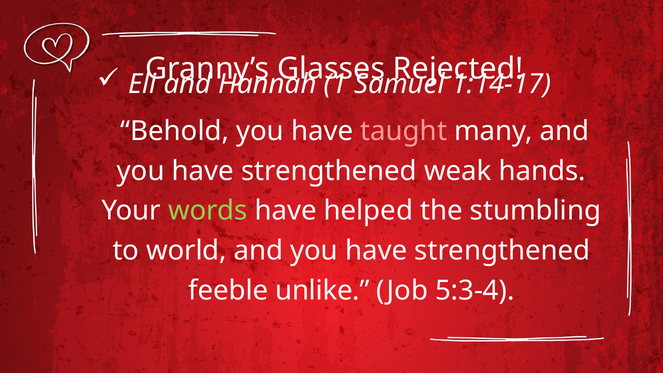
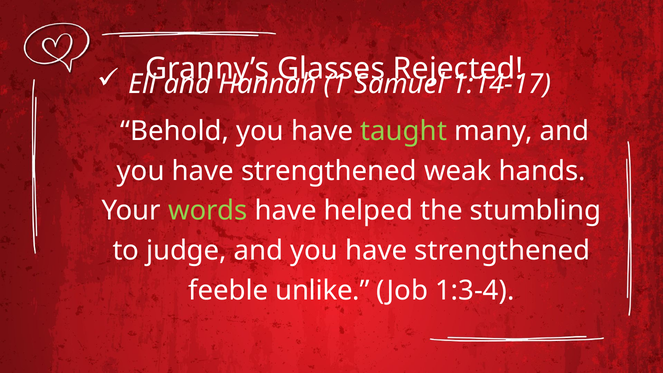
taught colour: pink -> light green (404, 131)
world: world -> judge (186, 251)
5:3-4: 5:3-4 -> 1:3-4 (475, 290)
